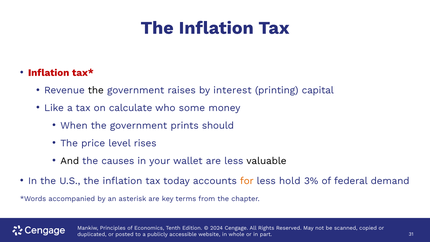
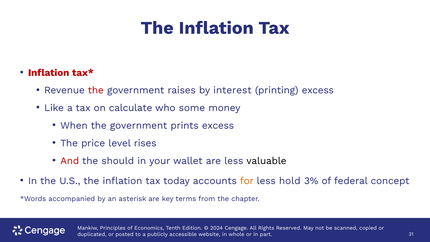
the colour: black -> red (96, 90)
printing capital: capital -> excess (318, 90)
prints should: should -> excess (218, 126)
And colour: black -> red (70, 161)
causes: causes -> should (118, 161)
demand: demand -> concept (390, 181)
